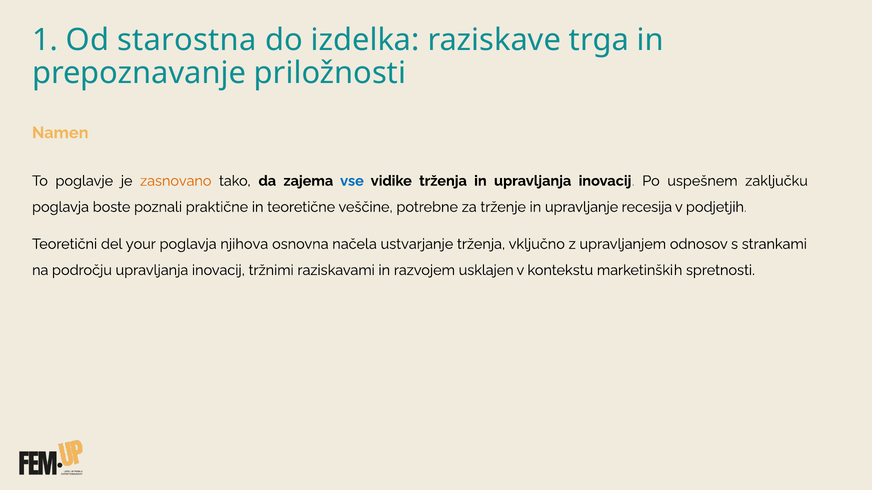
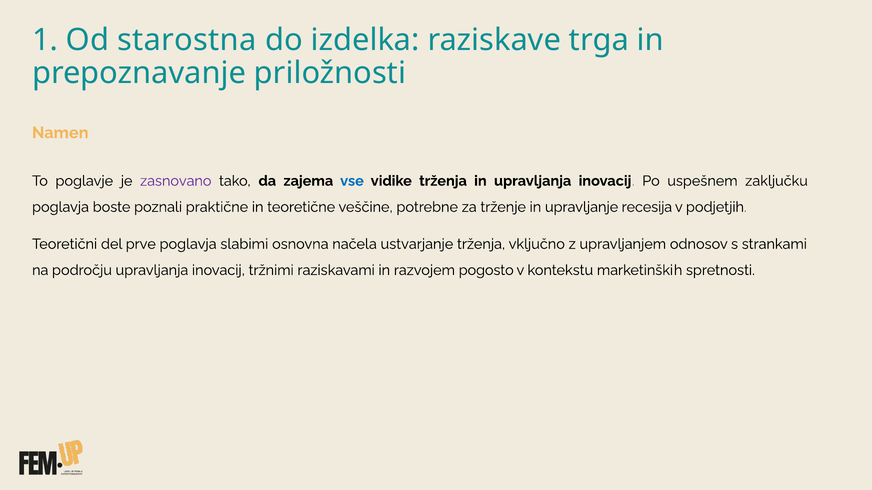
zasnovano colour: orange -> purple (176, 181)
your: your -> prve (141, 244)
njihova: njihova -> slabimi (244, 244)
usklajen: usklajen -> pogosto (486, 270)
